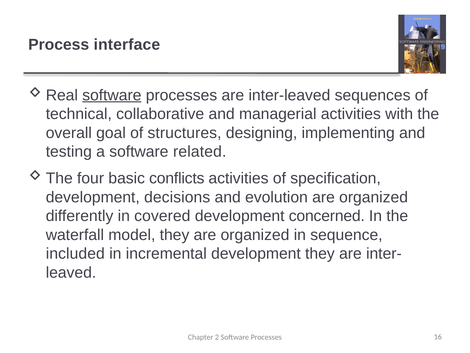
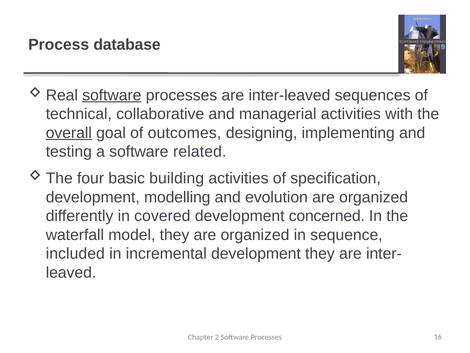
interface: interface -> database (127, 45)
overall underline: none -> present (69, 133)
structures: structures -> outcomes (184, 133)
conflicts: conflicts -> building (177, 178)
decisions: decisions -> modelling (177, 197)
